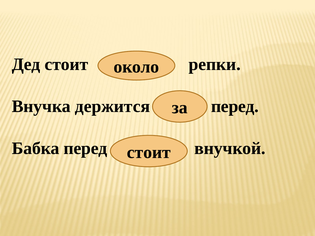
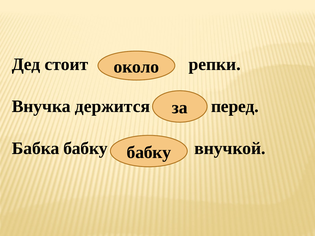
Бабка перед: перед -> бабку (85, 148)
стоит: стоит -> бабку (149, 152)
